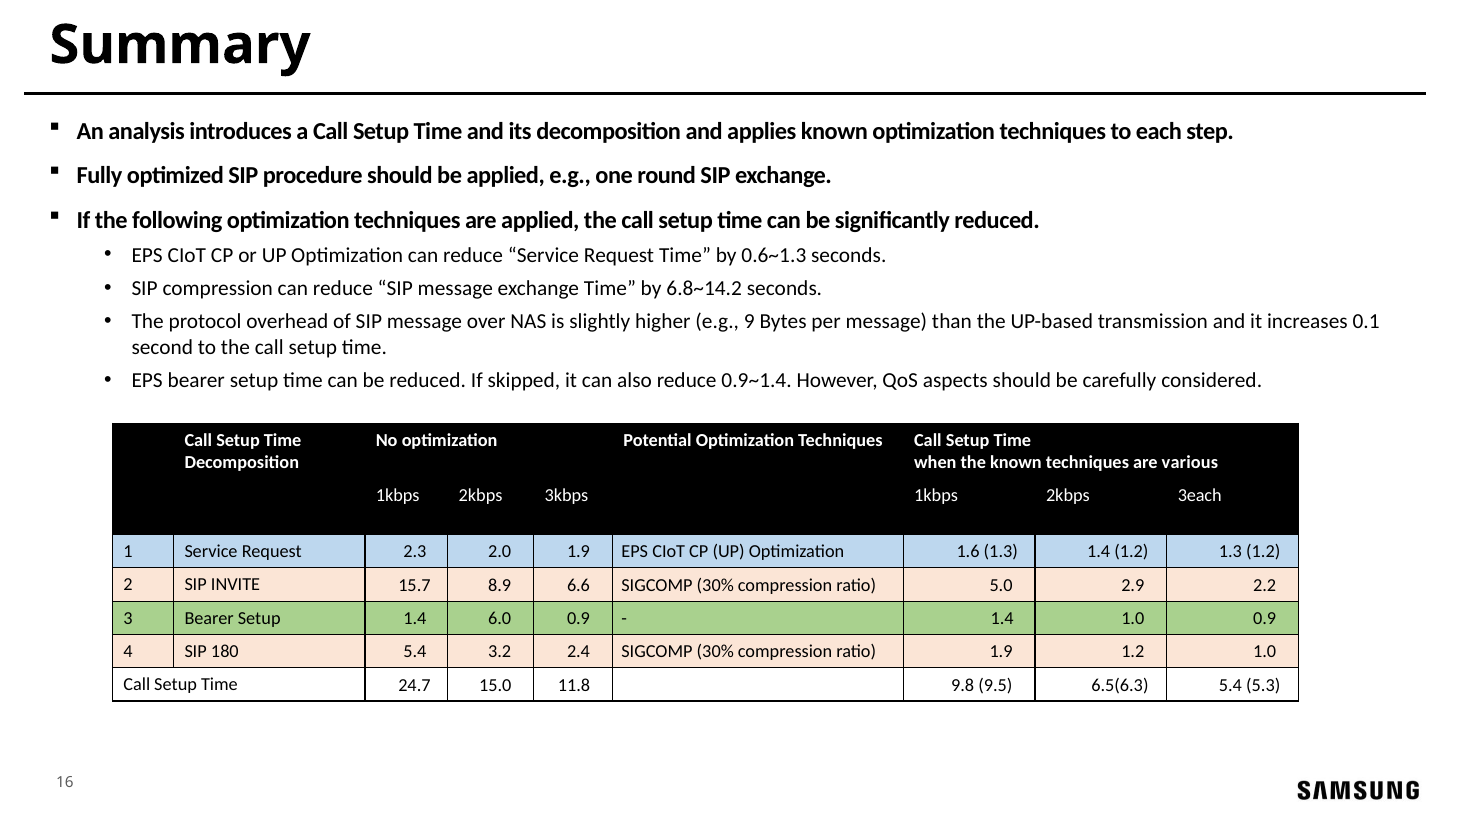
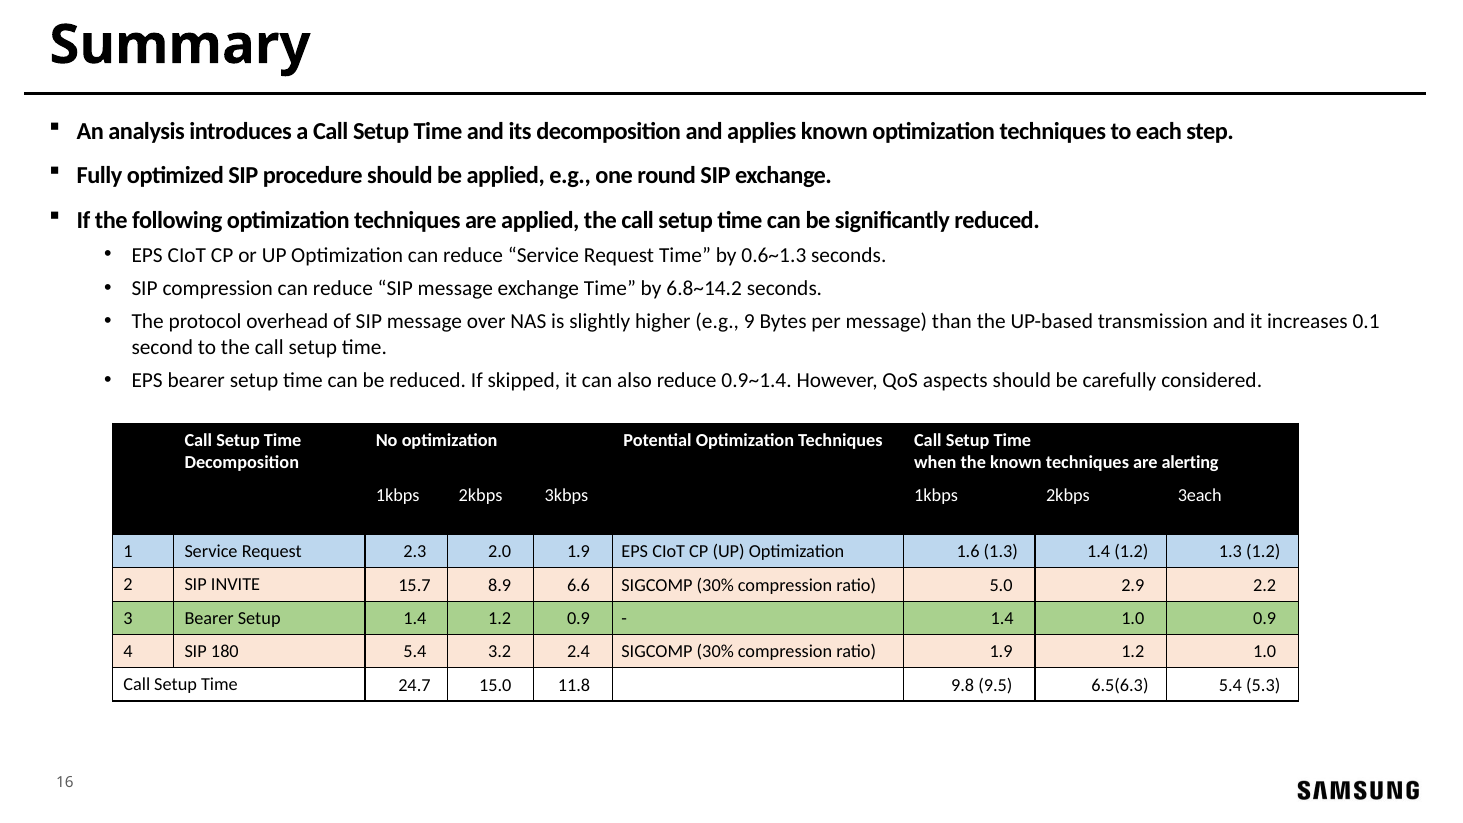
various: various -> alerting (1190, 462)
Setup 1.4 6.0: 6.0 -> 1.2 (500, 618)
